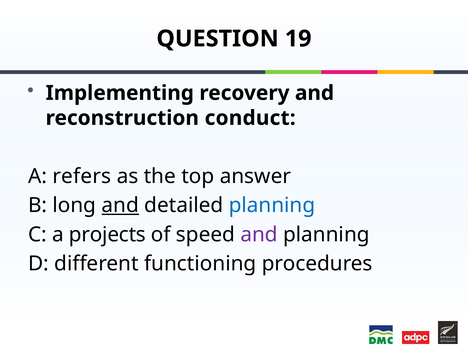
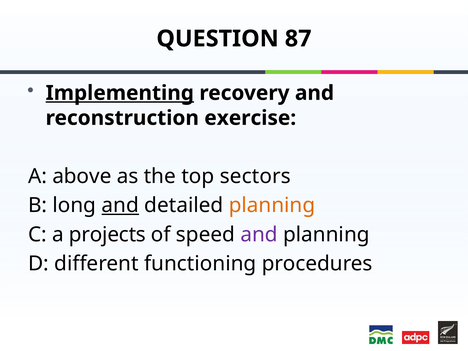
19: 19 -> 87 (298, 39)
Implementing underline: none -> present (120, 93)
conduct: conduct -> exercise (250, 118)
refers: refers -> above (82, 176)
answer: answer -> sectors (255, 176)
planning colour: blue -> orange (272, 205)
